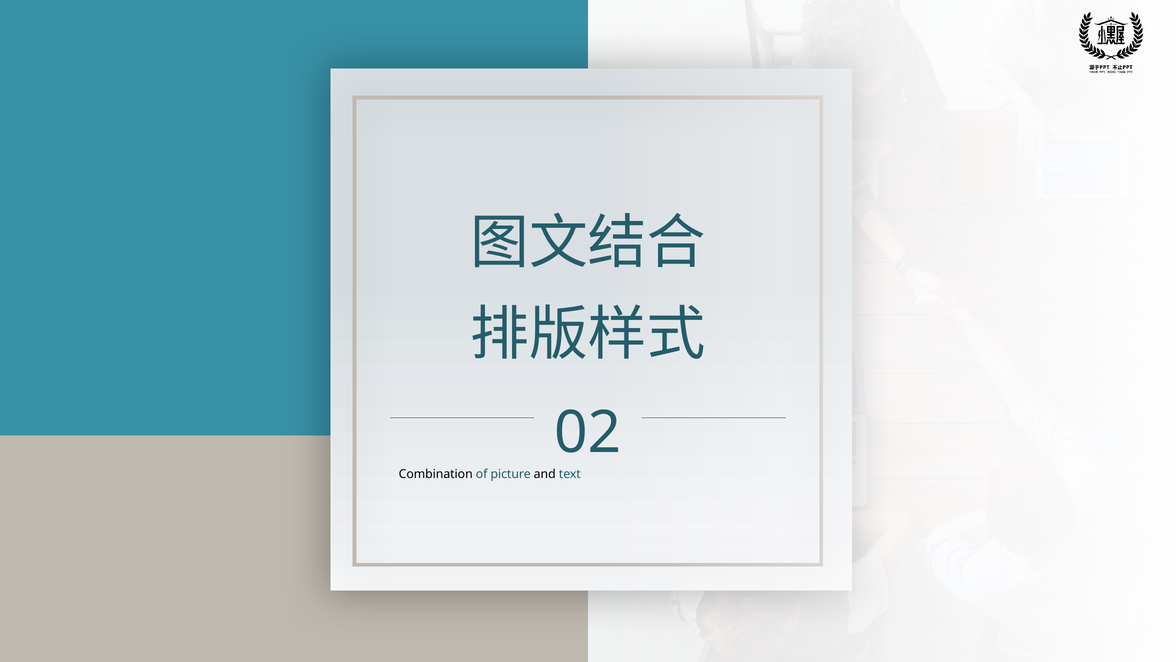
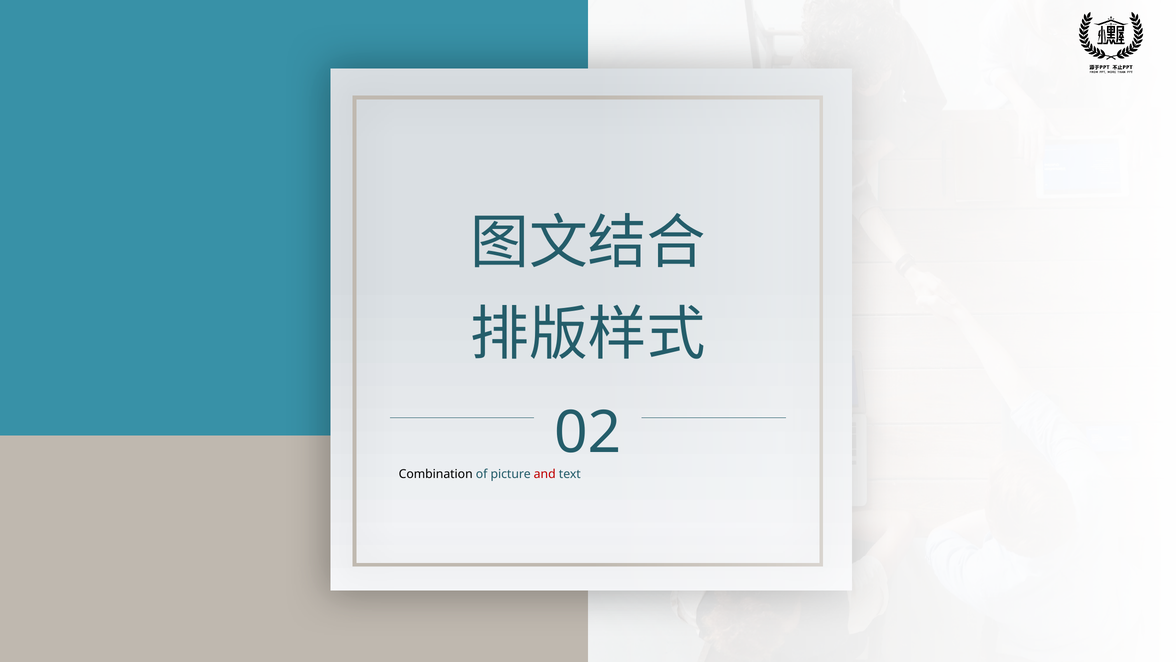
and colour: black -> red (545, 474)
